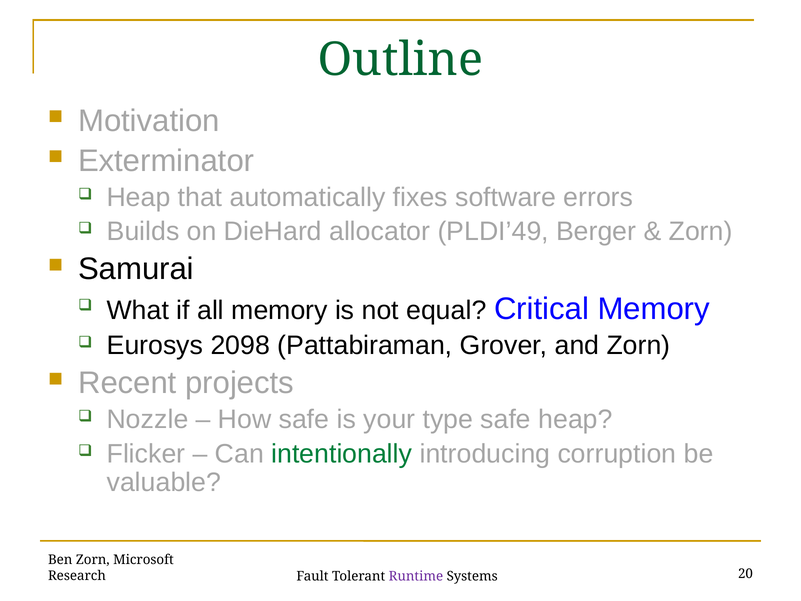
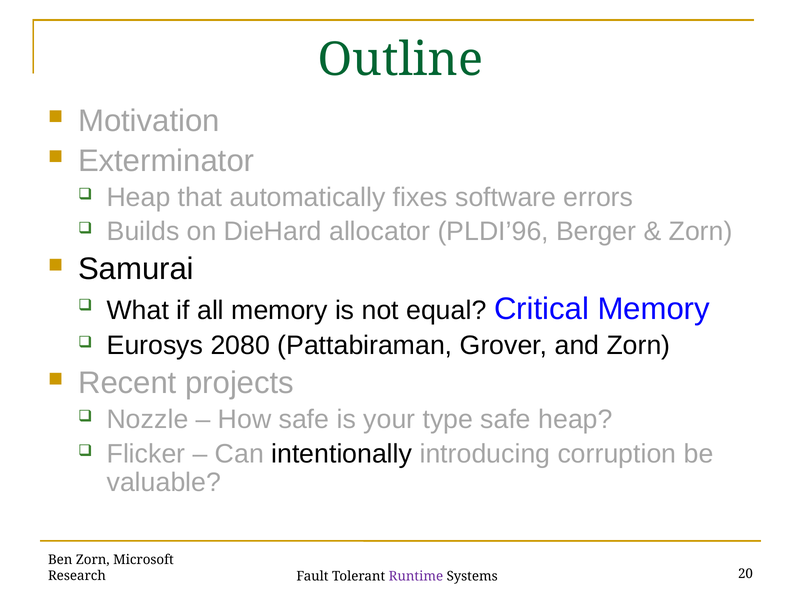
PLDI’49: PLDI’49 -> PLDI’96 (493, 231)
2098: 2098 -> 2080 (240, 345)
intentionally colour: green -> black (342, 454)
